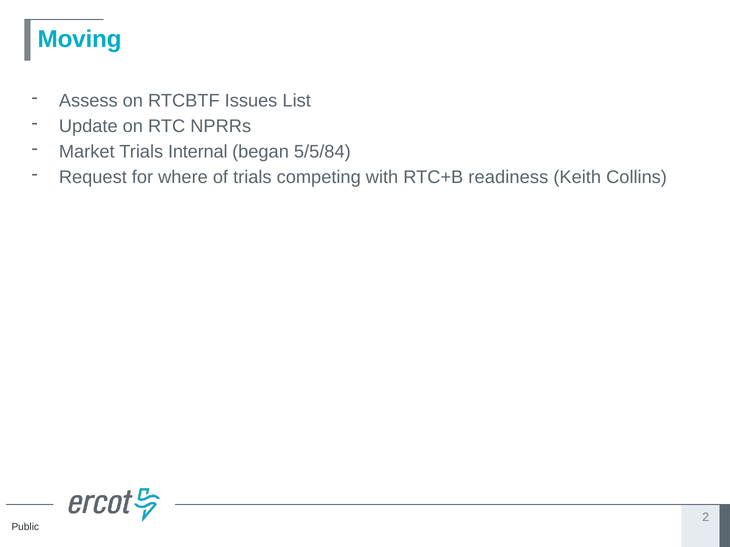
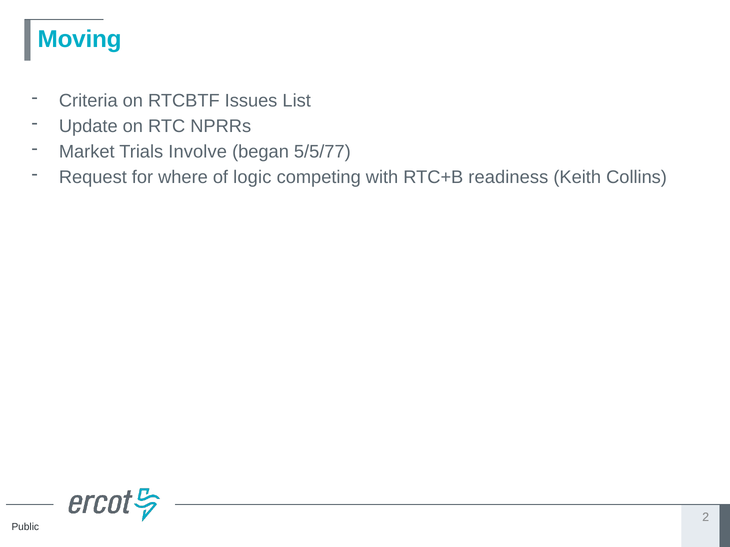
Assess: Assess -> Criteria (88, 101)
Internal: Internal -> Involve (198, 152)
5/5/84: 5/5/84 -> 5/5/77 (322, 152)
of trials: trials -> logic (252, 178)
